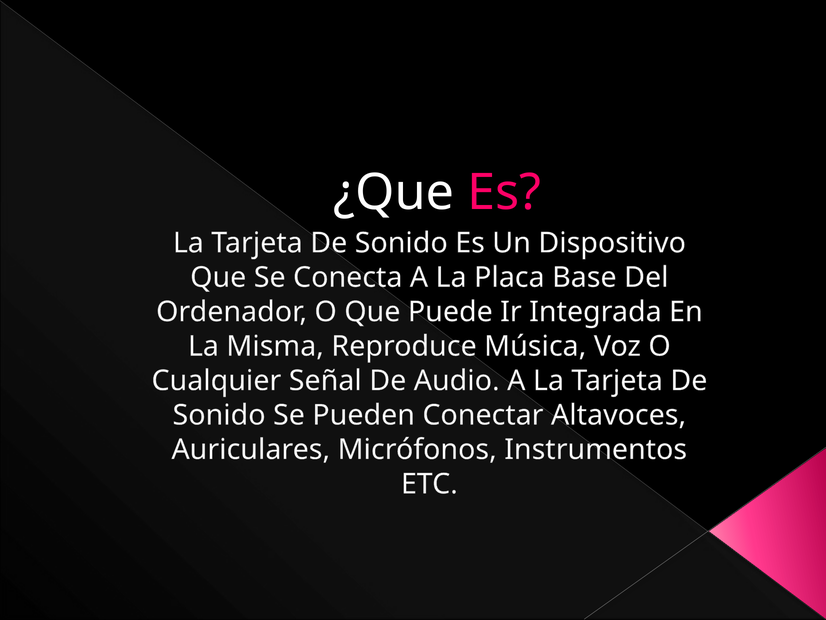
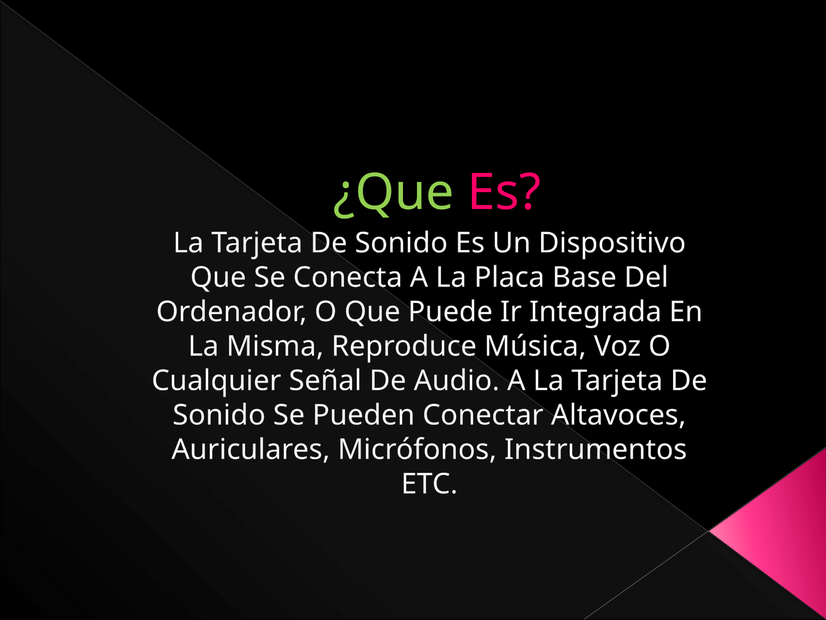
¿Que colour: white -> light green (394, 192)
